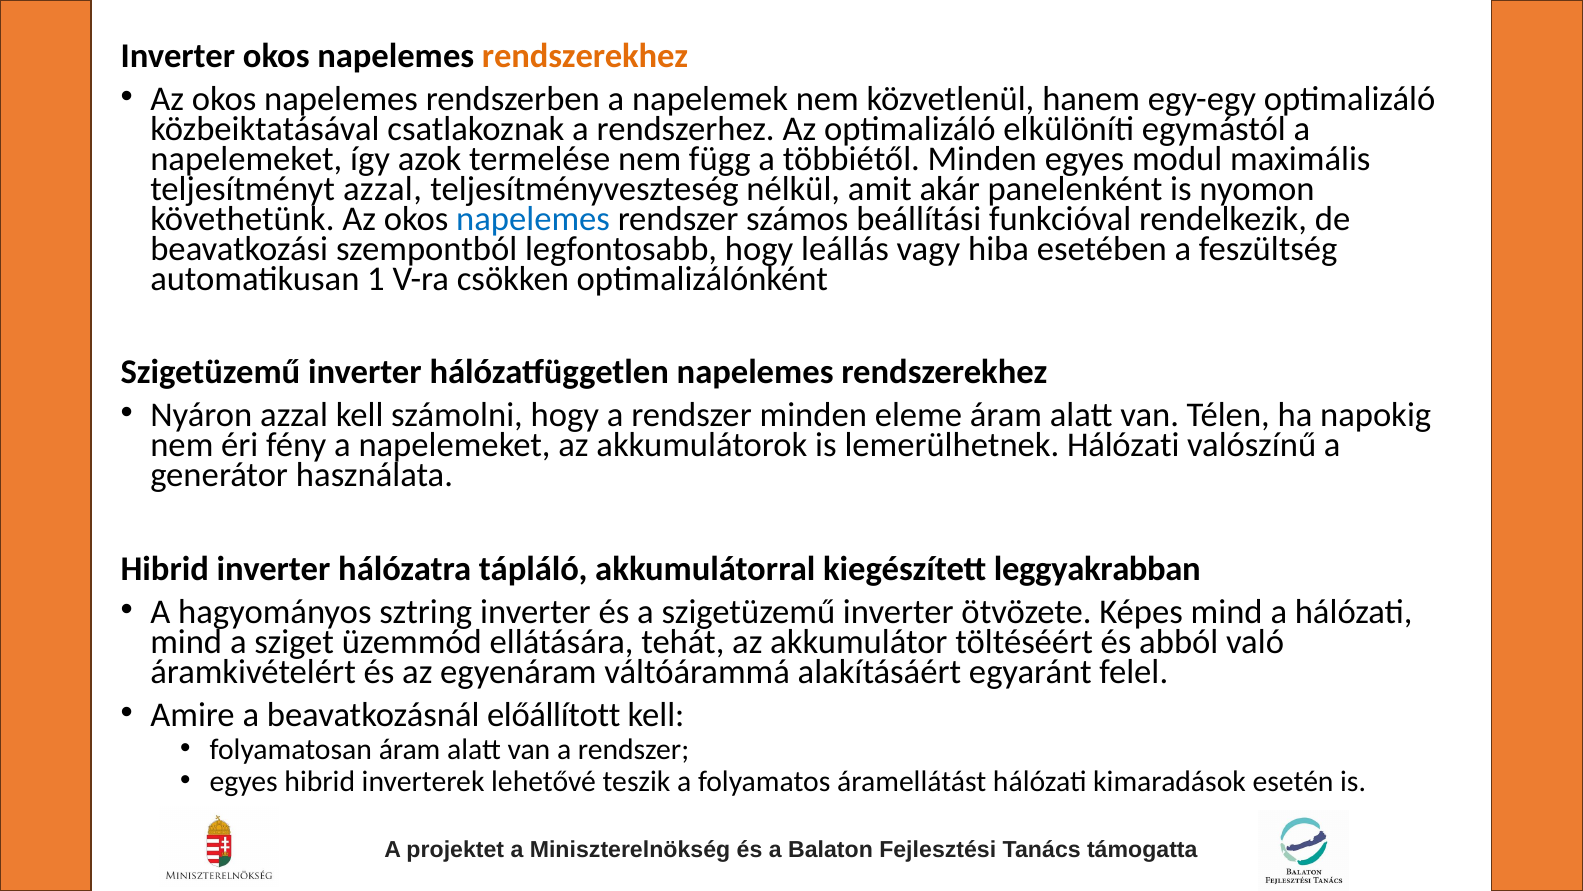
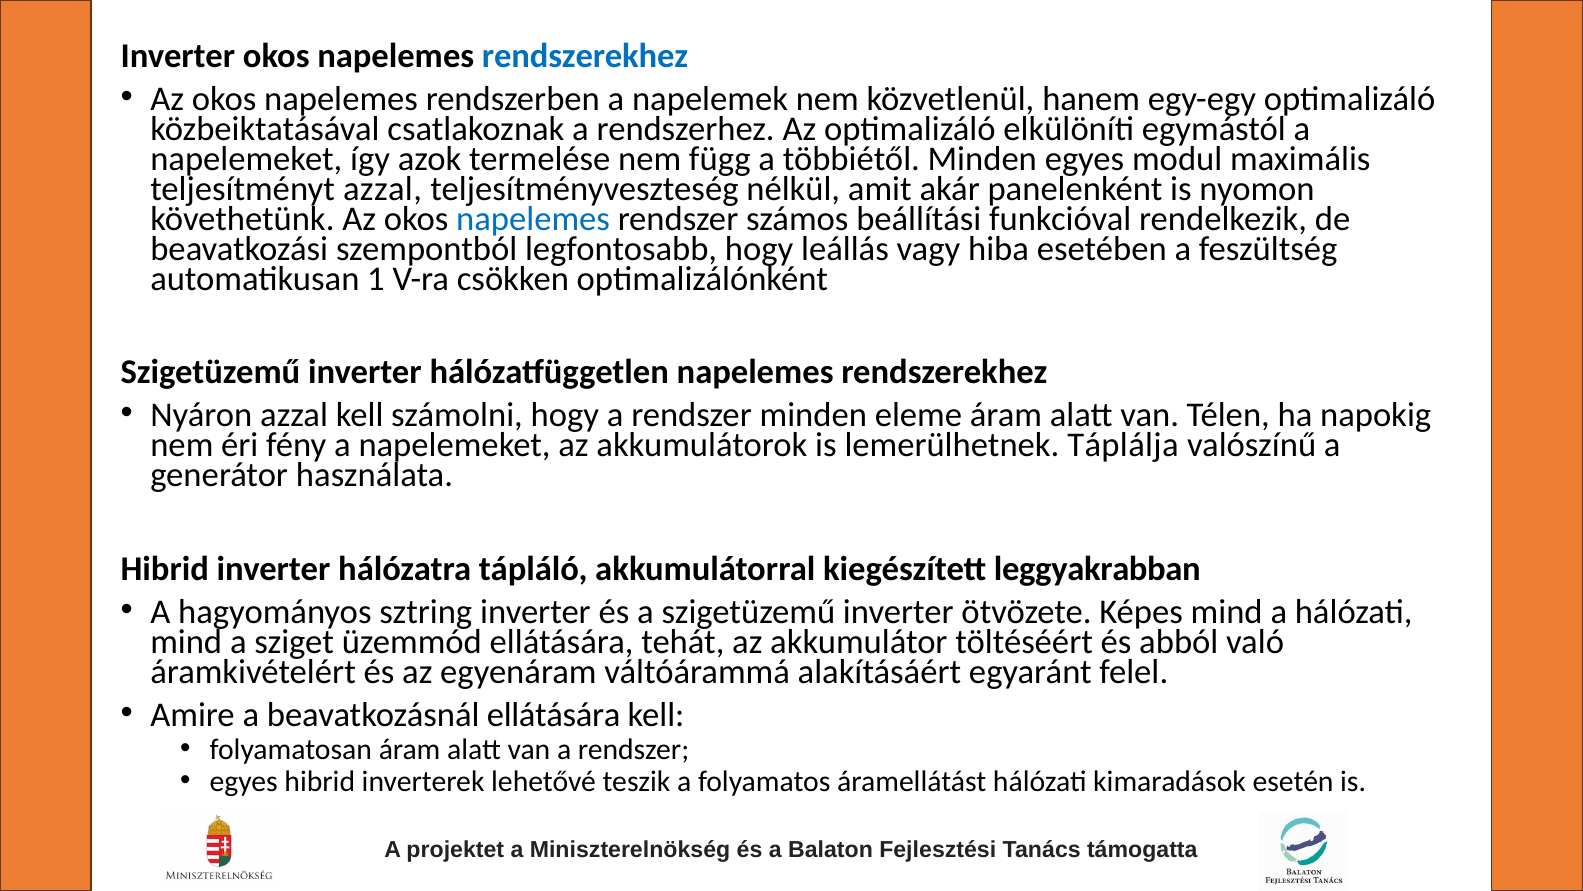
rendszerekhez colour: orange -> blue (585, 56)
lemerülhetnek Hálózati: Hálózati -> Táplálja (1123, 445)
beavatkozásnál előállított: előállított -> ellátására (554, 715)
